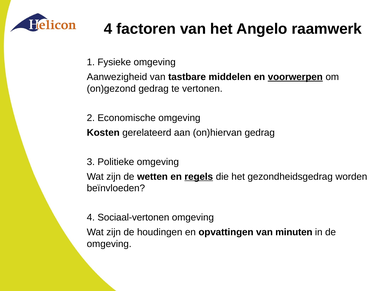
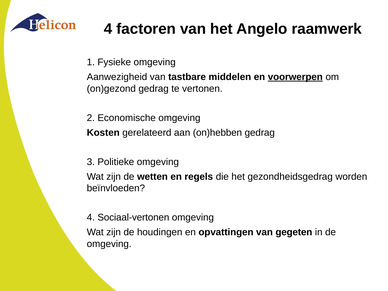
on)hiervan: on)hiervan -> on)hebben (217, 133)
regels underline: present -> none (199, 177)
minuten: minuten -> gegeten (294, 232)
